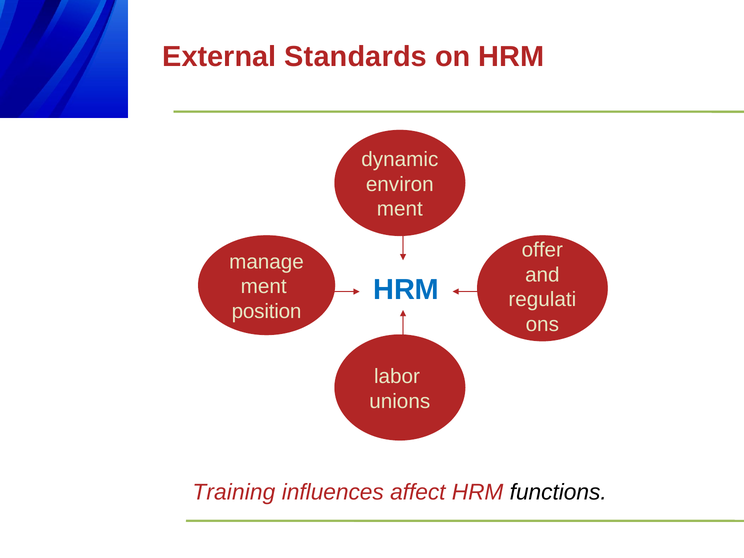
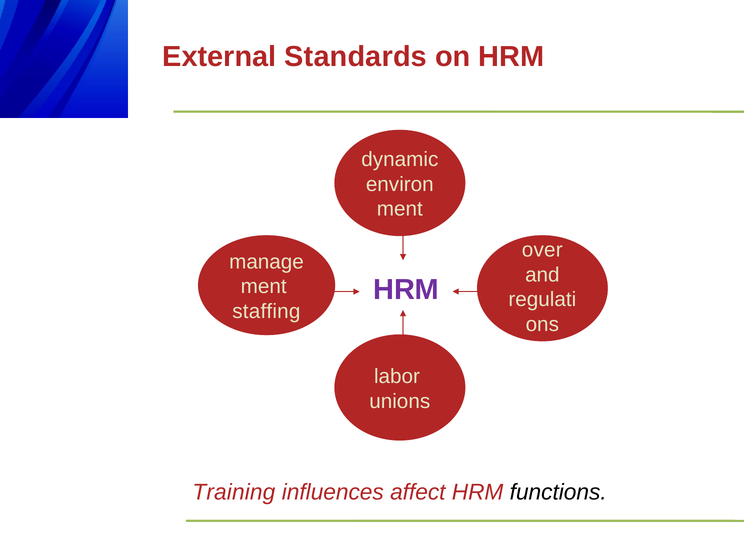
offer: offer -> over (542, 250)
HRM colour: blue -> purple (406, 290)
position: position -> staffing (266, 311)
